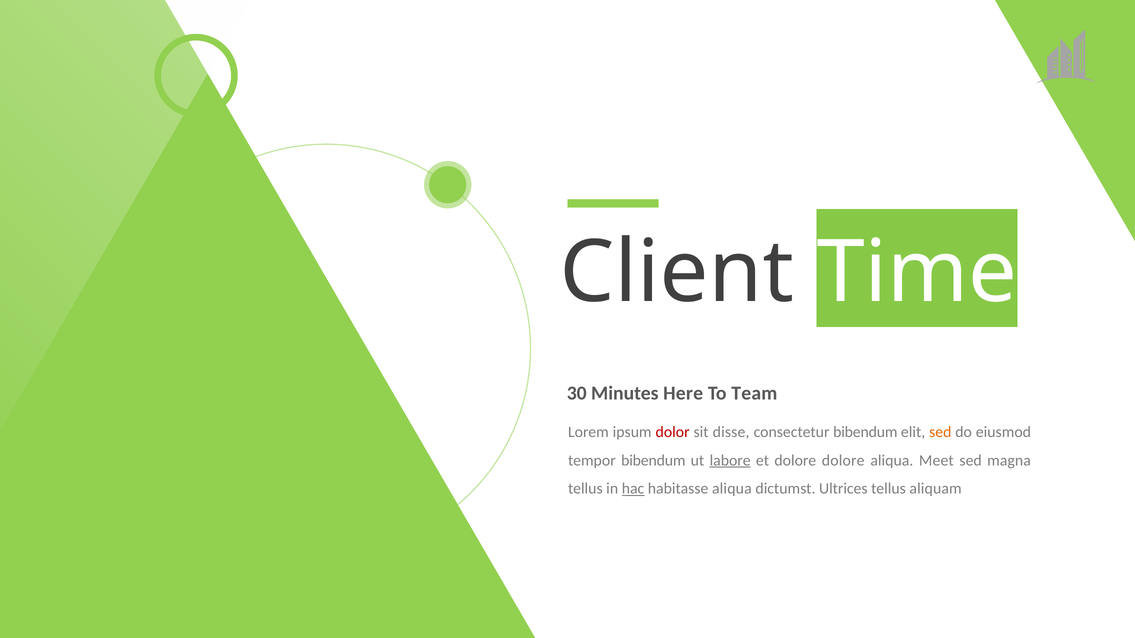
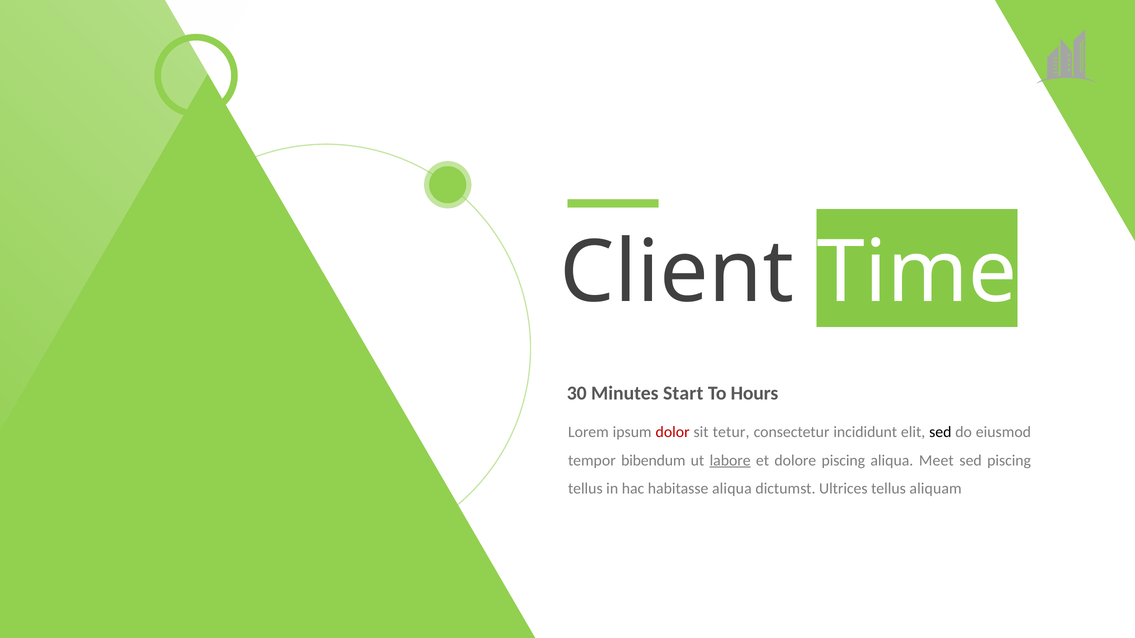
Here: Here -> Start (683, 394)
Team: Team -> Hours (755, 394)
disse: disse -> tetur (731, 432)
consectetur bibendum: bibendum -> incididunt (865, 432)
sed colour: orange -> black (940, 432)
dolore dolore: dolore -> piscing (843, 461)
sed magna: magna -> piscing (1009, 461)
hac underline: present -> none (633, 489)
